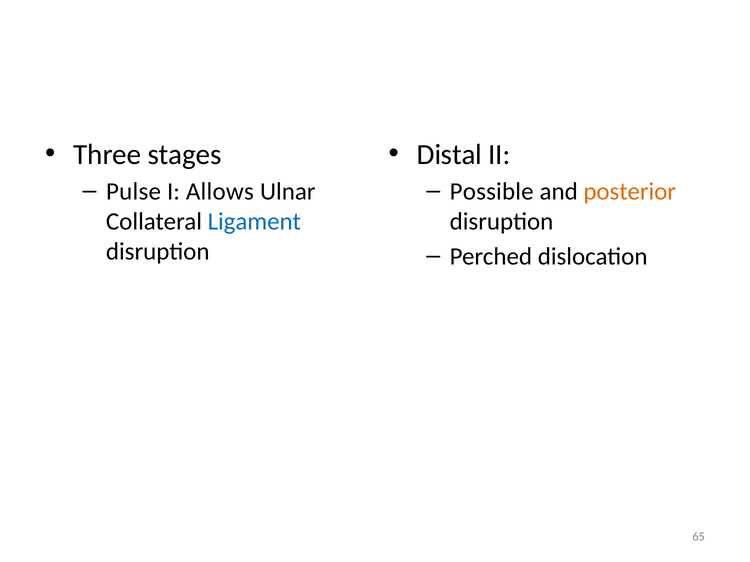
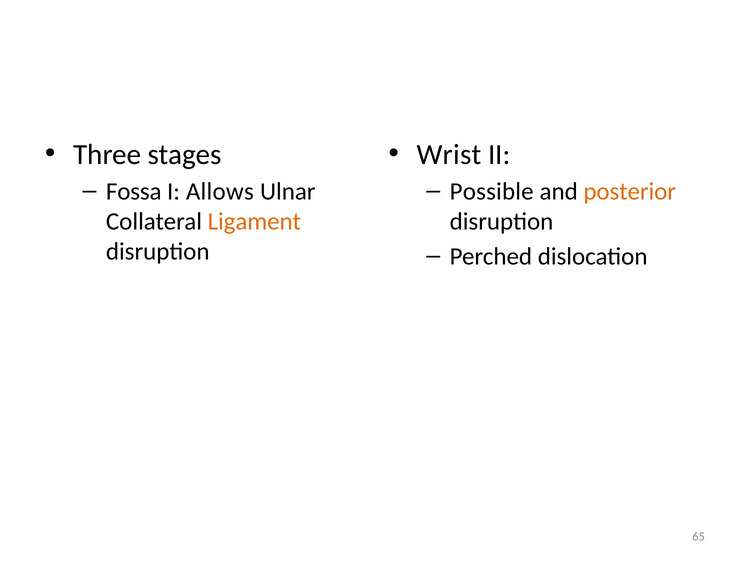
Distal: Distal -> Wrist (449, 155)
Pulse: Pulse -> Fossa (134, 192)
Ligament colour: blue -> orange (254, 222)
